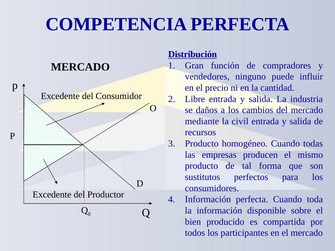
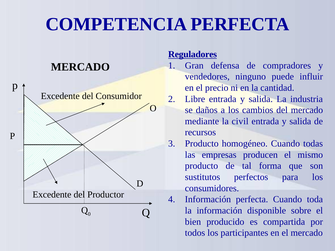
Distribución: Distribución -> Reguladores (193, 54)
función: función -> defensa (225, 66)
